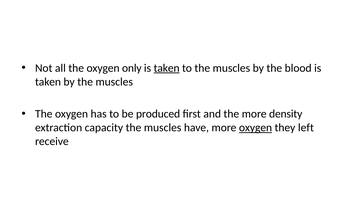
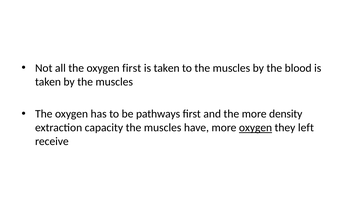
oxygen only: only -> first (132, 68)
taken underline: present -> none (167, 68)
produced: produced -> pathways (158, 114)
